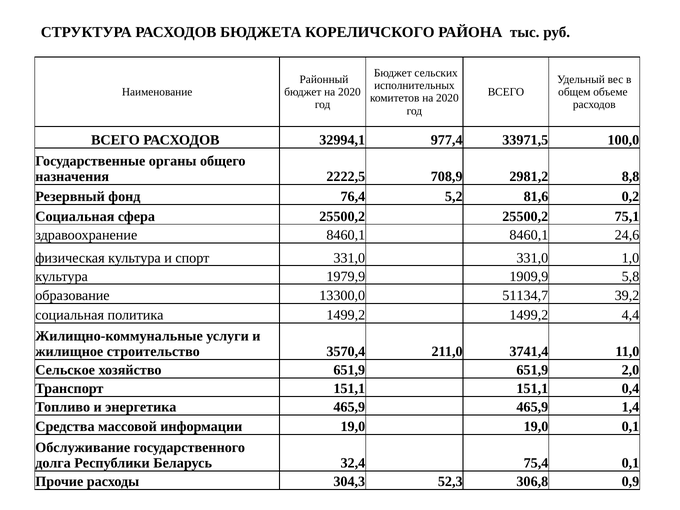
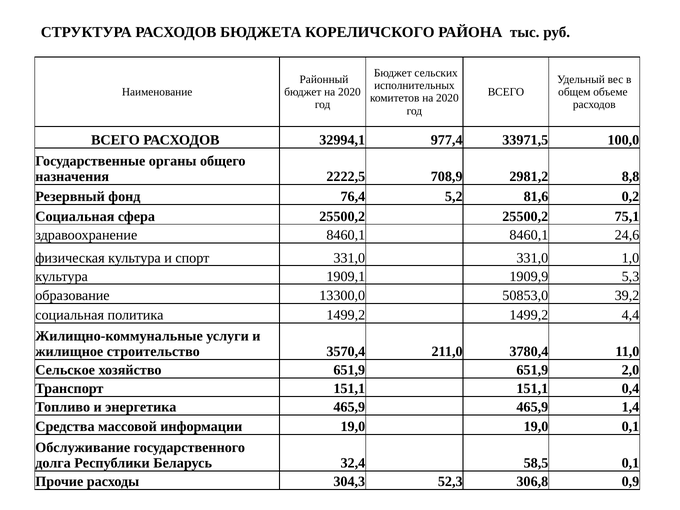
1979,9: 1979,9 -> 1909,1 (346, 276)
5,8: 5,8 -> 5,3 (631, 276)
51134,7: 51134,7 -> 50853,0 (525, 296)
3741,4: 3741,4 -> 3780,4 (529, 352)
75,4: 75,4 -> 58,5 (536, 463)
